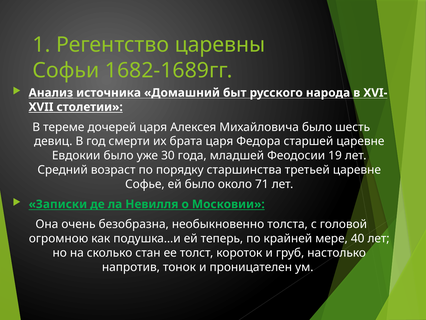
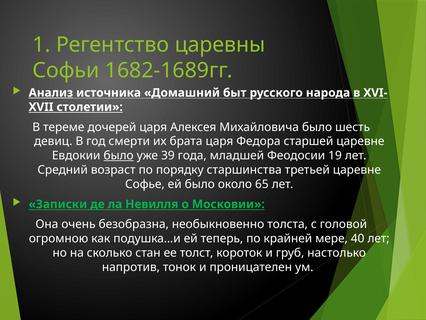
было underline: none -> present (119, 155)
30: 30 -> 39 (168, 155)
71: 71 -> 65 (262, 184)
